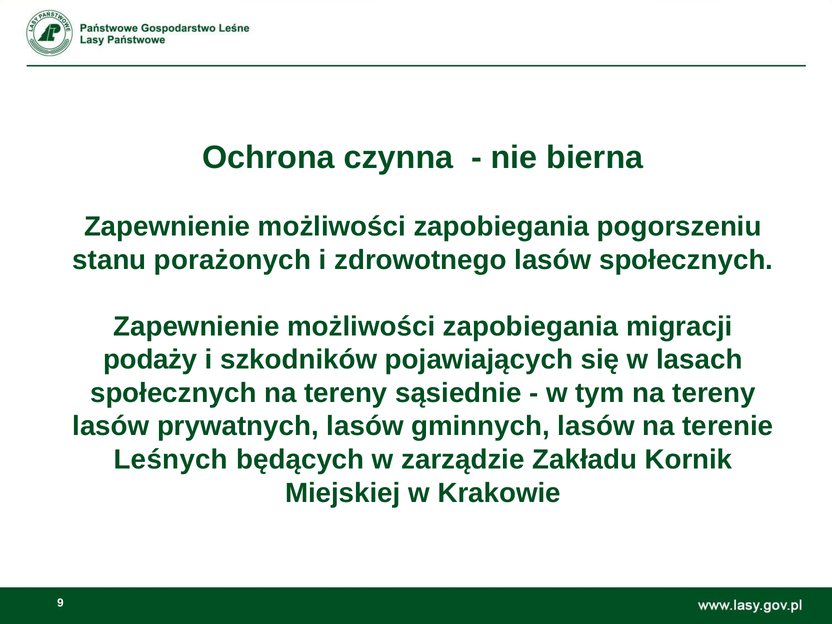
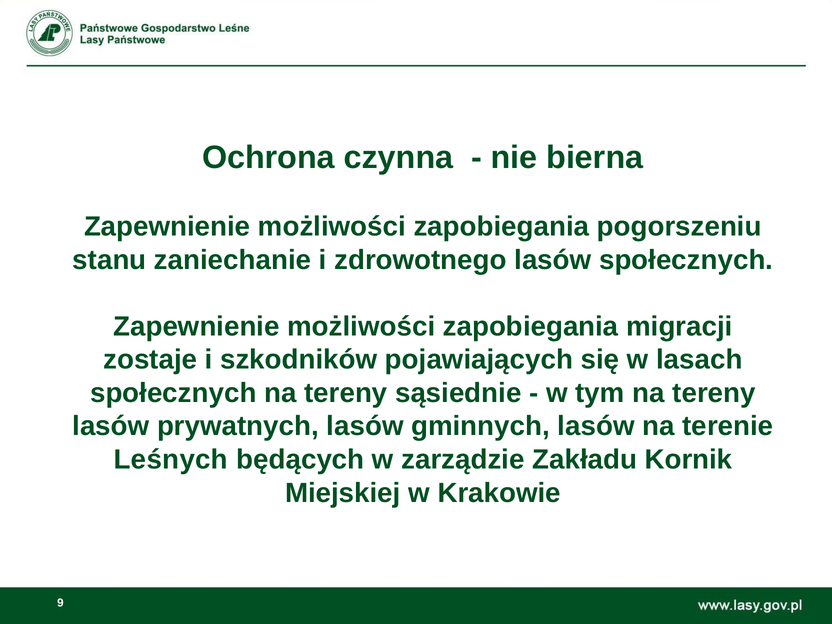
porażonych: porażonych -> zaniechanie (233, 260)
podaży: podaży -> zostaje (150, 360)
